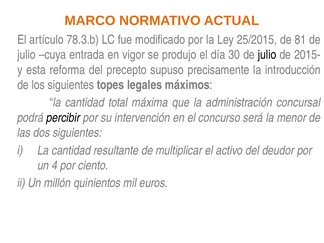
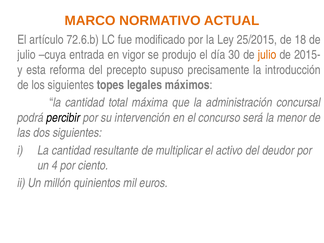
78.3.b: 78.3.b -> 72.6.b (83, 40)
81: 81 -> 18 (300, 40)
julio colour: black -> orange (267, 55)
